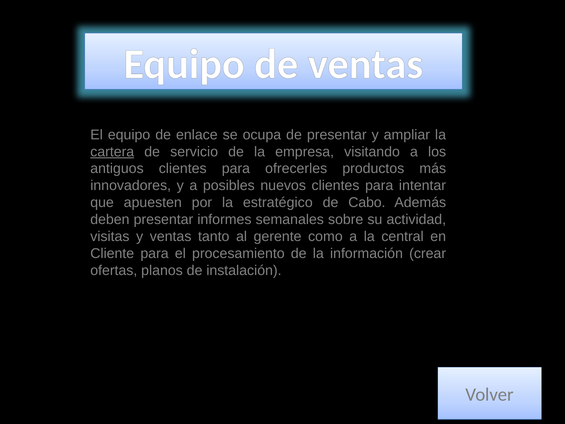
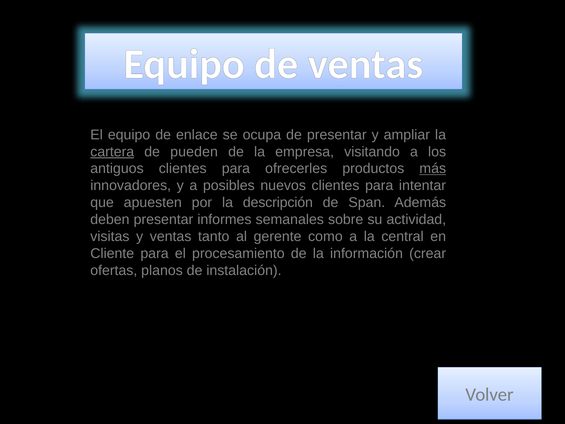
servicio: servicio -> pueden (194, 152)
más underline: none -> present (433, 169)
estratégico: estratégico -> descripción (278, 202)
Cabo: Cabo -> Span (367, 202)
